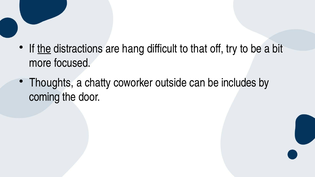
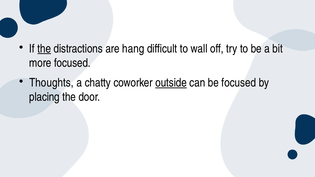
that: that -> wall (199, 49)
outside underline: none -> present (171, 83)
be includes: includes -> focused (239, 83)
coming: coming -> placing (44, 97)
